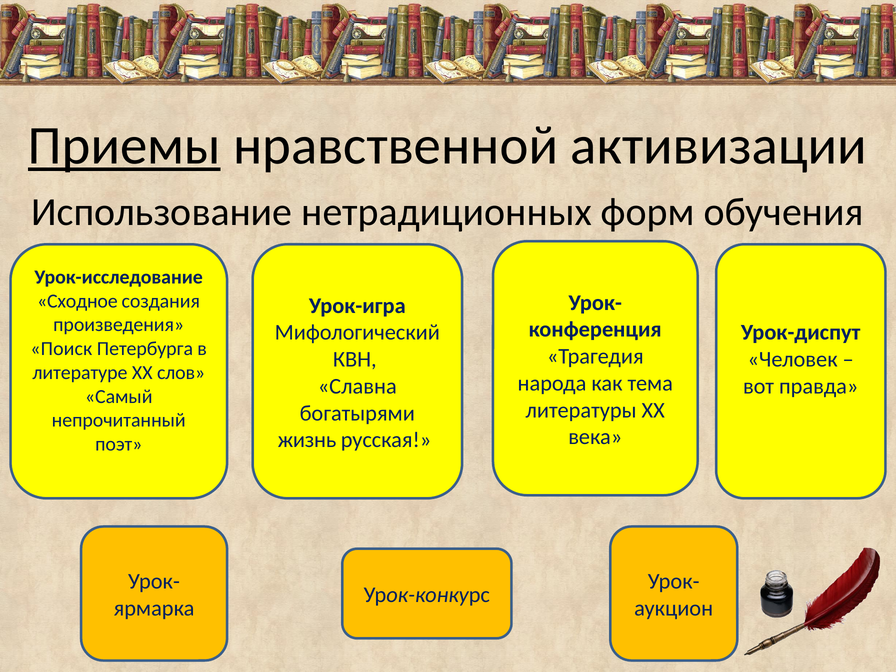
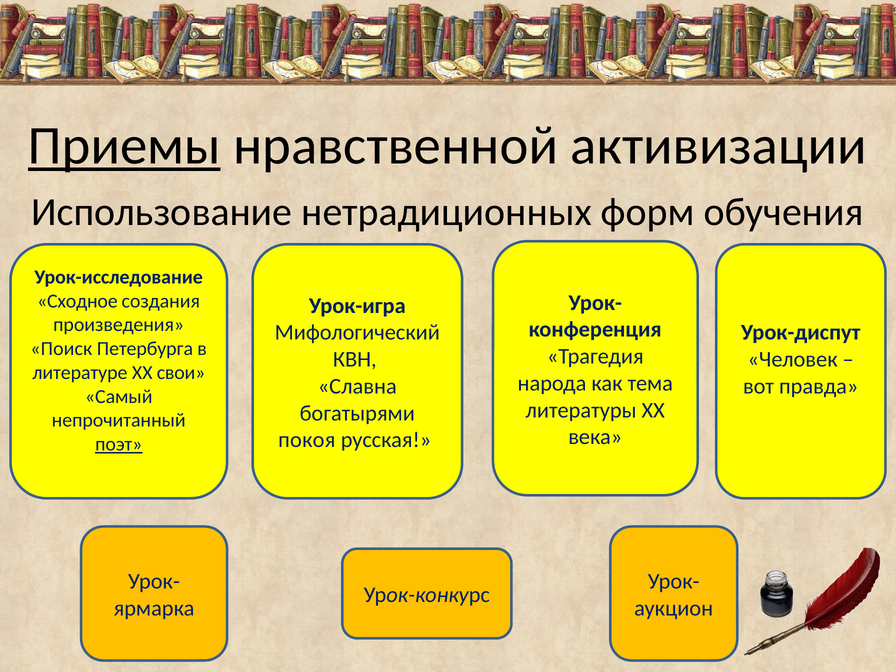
слов: слов -> свои (181, 373)
жизнь: жизнь -> покоя (307, 440)
поэт underline: none -> present (119, 444)
